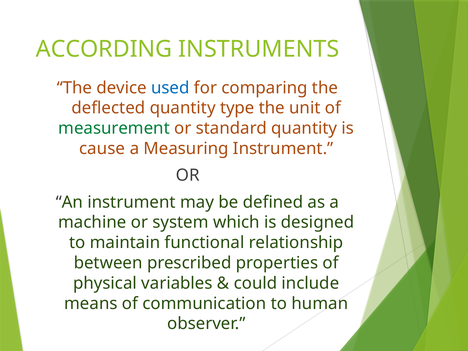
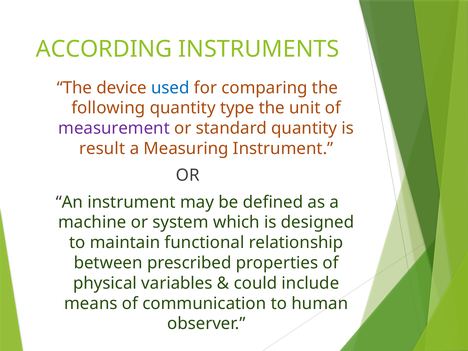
deflected: deflected -> following (108, 108)
measurement colour: green -> purple (114, 128)
cause: cause -> result (102, 149)
